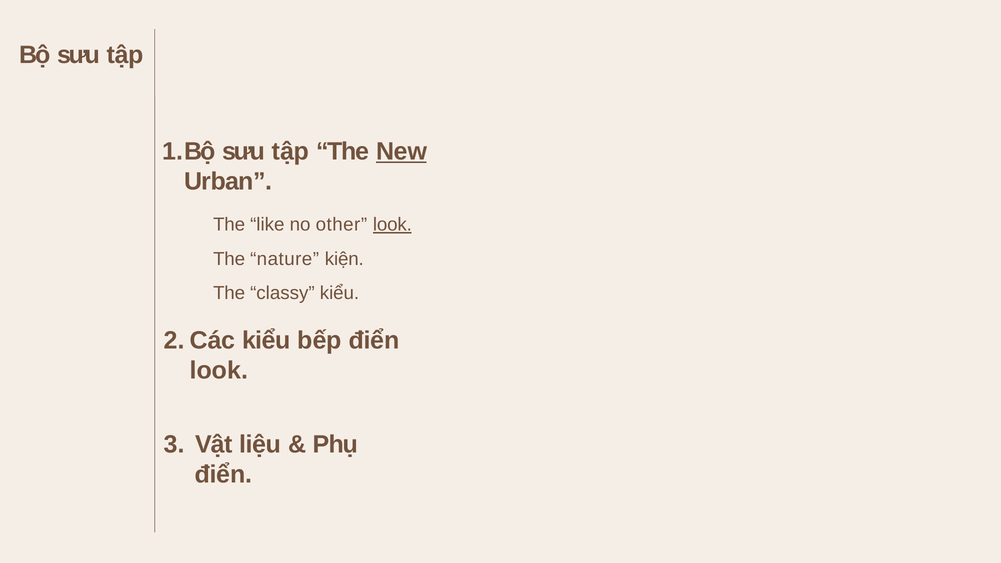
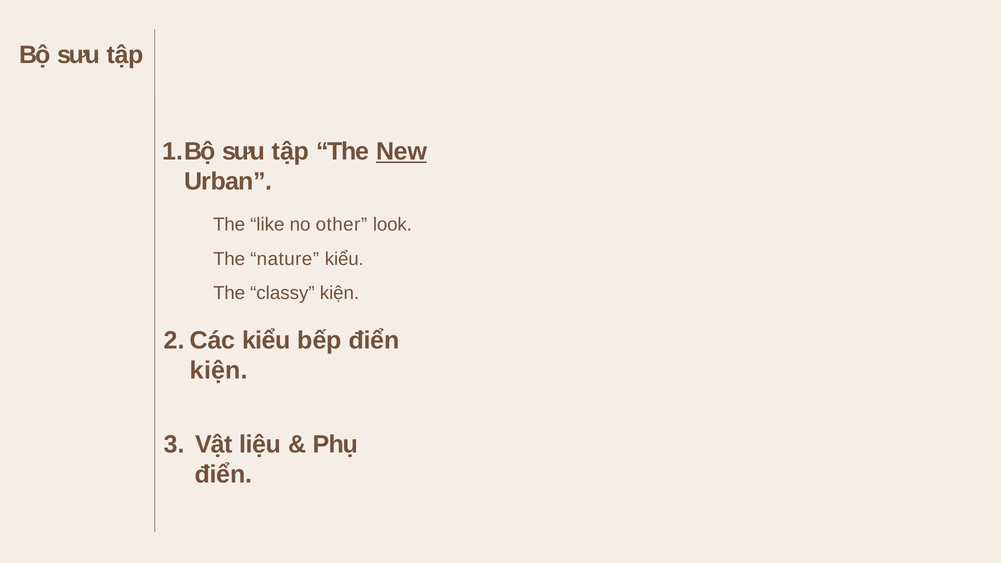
look underline: present -> none (392, 225)
nature kiện: kiện -> kiểu (344, 259)
classy kiểu: kiểu -> kiện (339, 293)
look: look -> kiện (219, 371)
